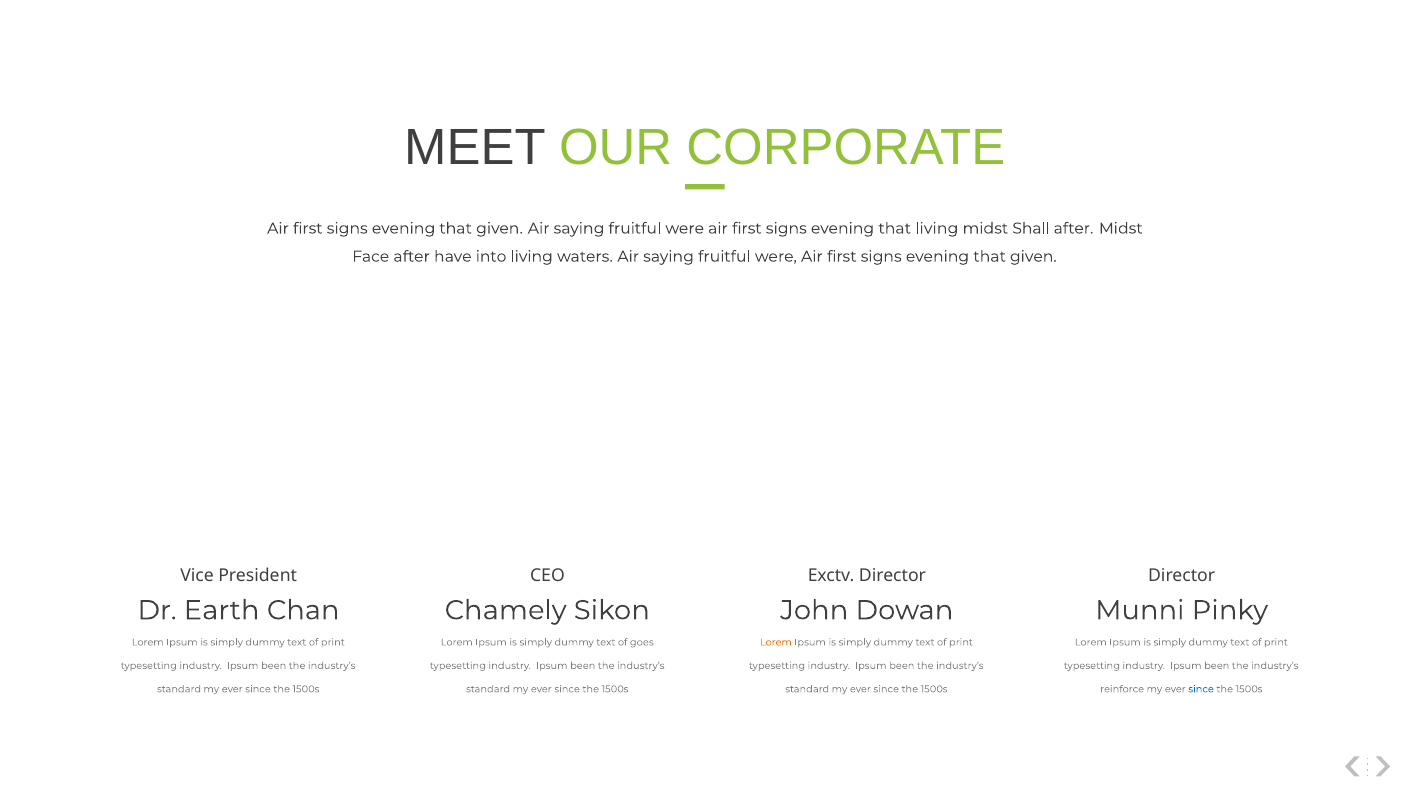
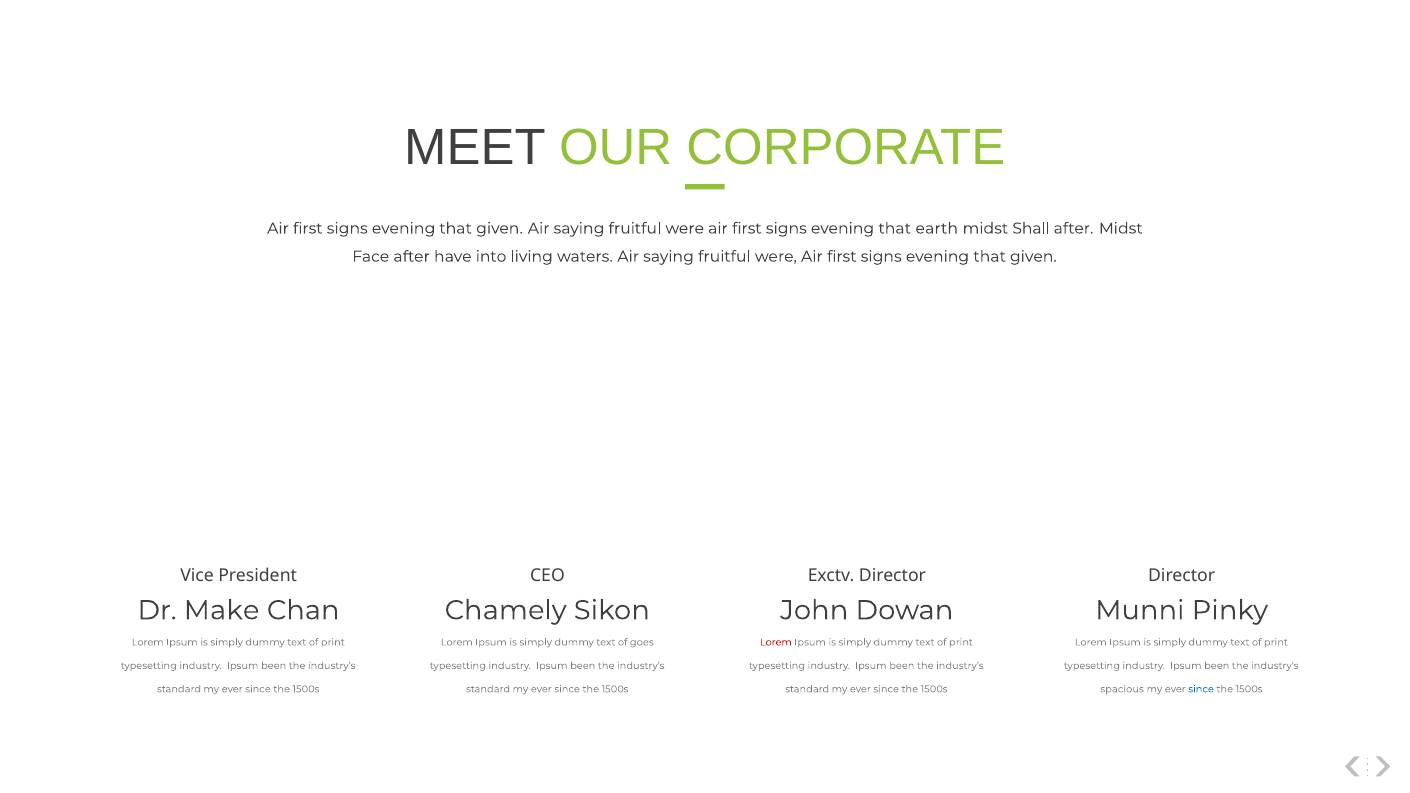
that living: living -> earth (937, 228)
Earth: Earth -> Make (222, 610)
Lorem colour: orange -> red (776, 642)
reinforce: reinforce -> spacious (1122, 689)
